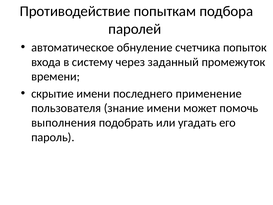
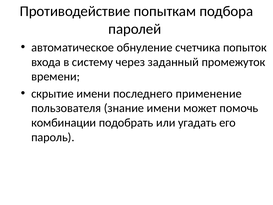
выполнения: выполнения -> комбинации (64, 123)
